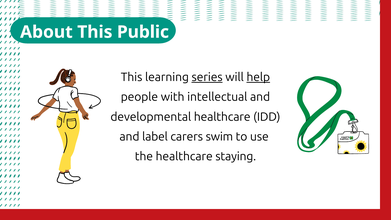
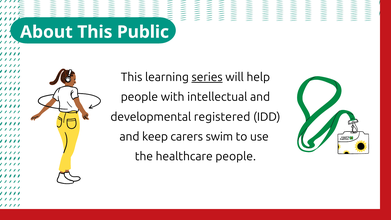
help underline: present -> none (258, 77)
developmental healthcare: healthcare -> registered (222, 117)
label: label -> keep (155, 137)
healthcare staying: staying -> people (236, 156)
